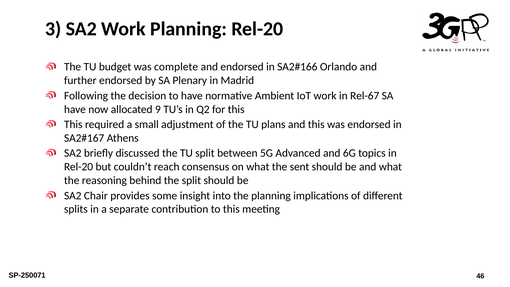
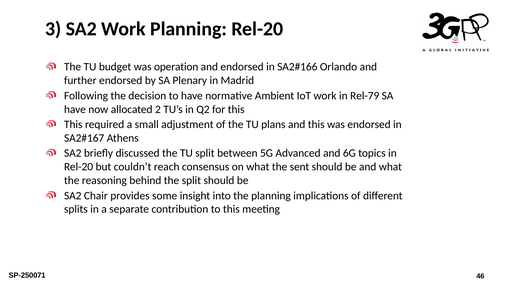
complete: complete -> operation (176, 67)
Rel-67: Rel-67 -> Rel-79 (365, 96)
9: 9 -> 2 (158, 109)
